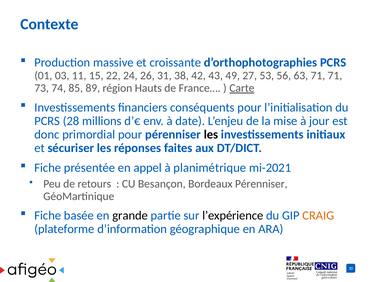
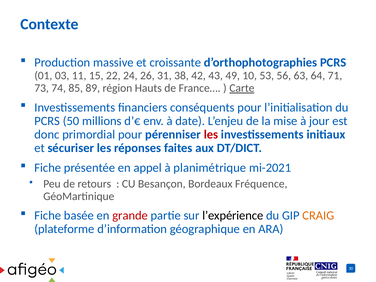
27: 27 -> 10 (250, 76)
63 71: 71 -> 64 (318, 76)
28: 28 -> 50 (71, 121)
les colour: black -> red (211, 134)
Bordeaux Pérenniser: Pérenniser -> Fréquence (261, 184)
grande colour: black -> red (130, 215)
